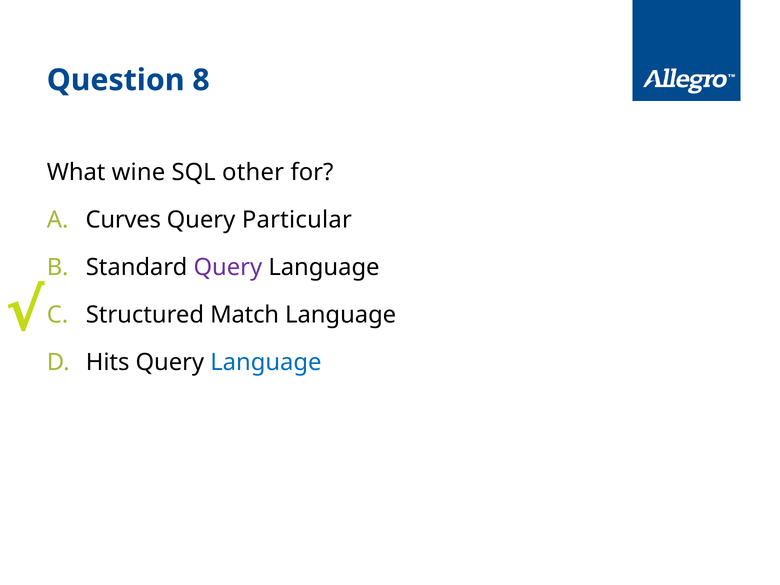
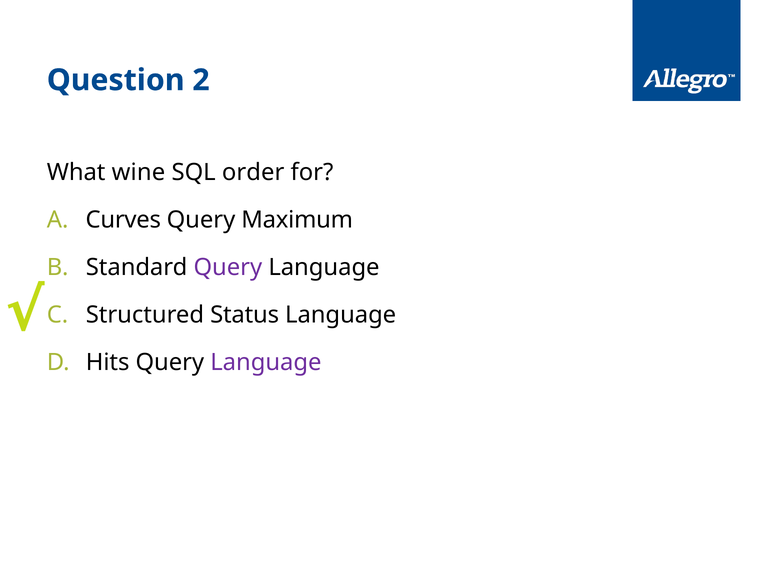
8: 8 -> 2 (201, 80)
other: other -> order (253, 173)
Particular: Particular -> Maximum (297, 220)
Match: Match -> Status (245, 315)
Language colour: blue -> purple (266, 362)
